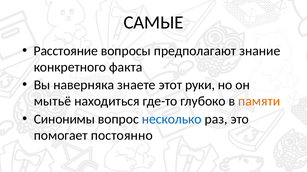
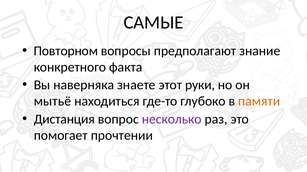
Расстояние: Расстояние -> Повторном (66, 51)
Синонимы: Синонимы -> Дистанция (64, 120)
несколько colour: blue -> purple (172, 120)
постоянно: постоянно -> прочтении (122, 136)
